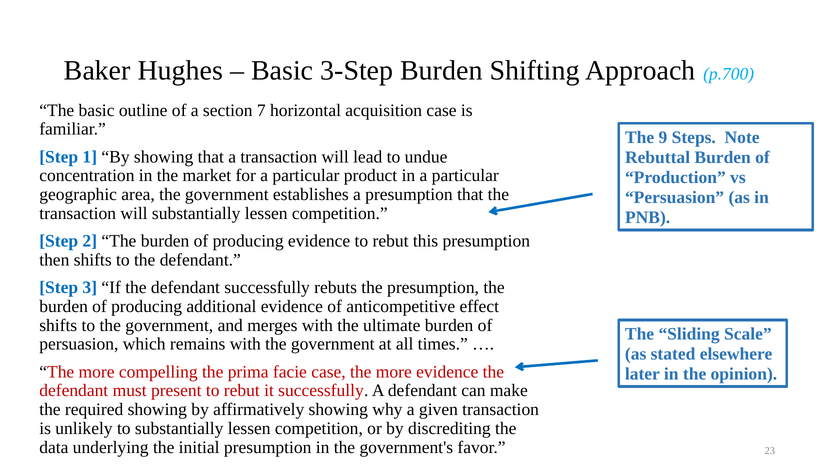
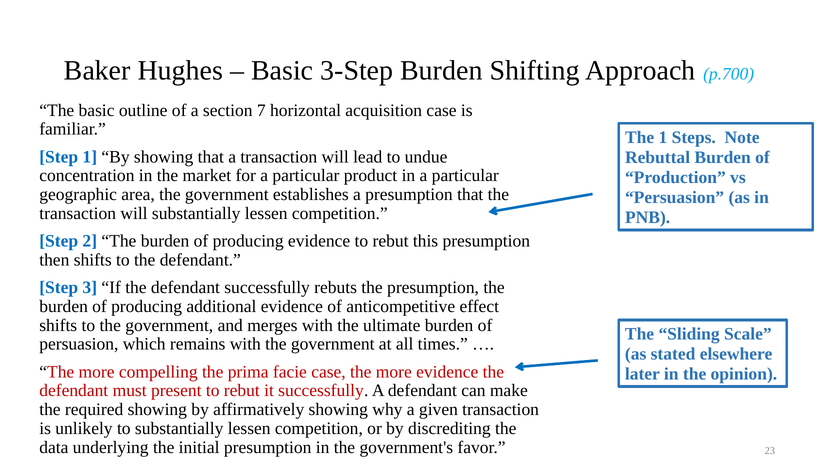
The 9: 9 -> 1 (663, 137)
